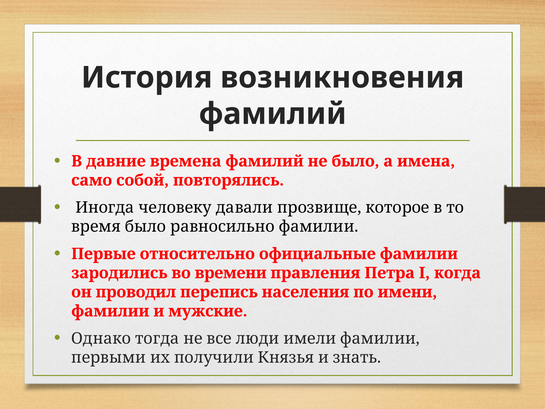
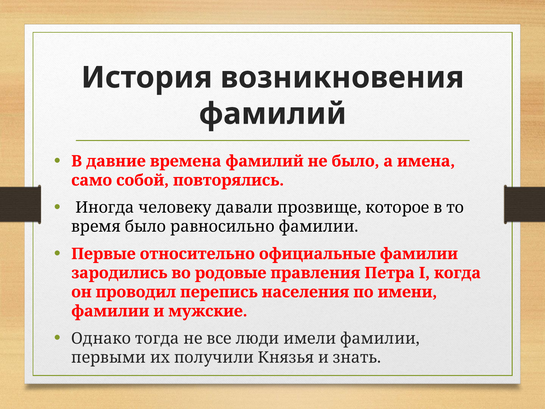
времени: времени -> родовые (231, 273)
